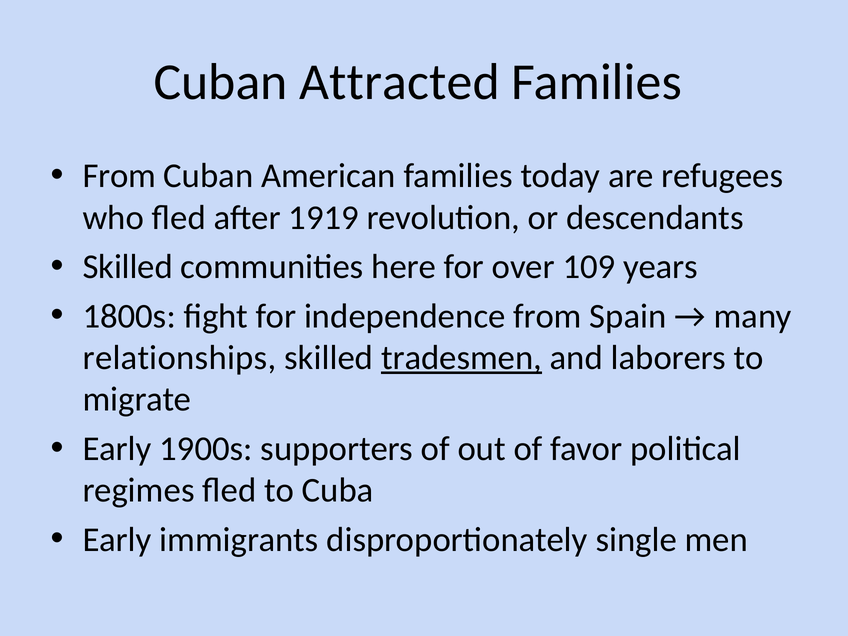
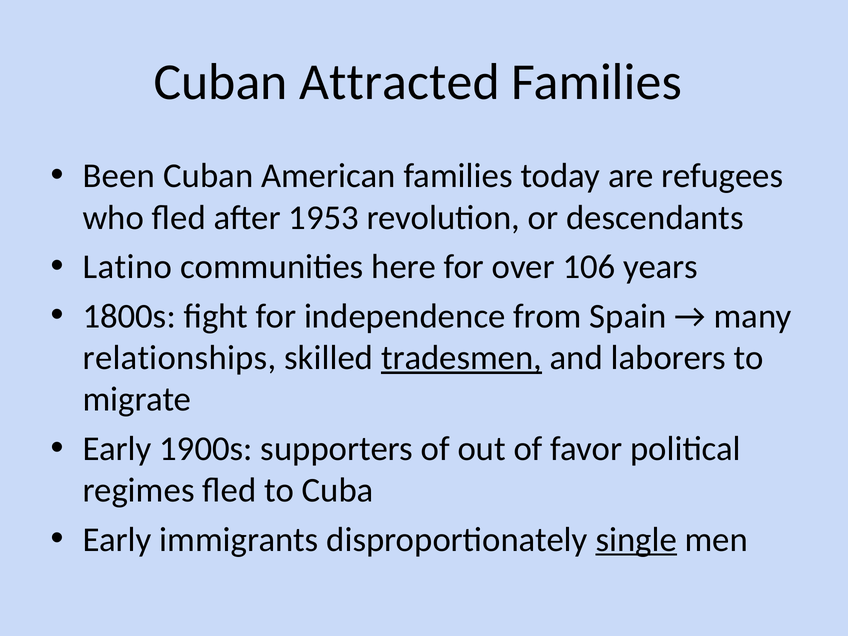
From: From -> Been (119, 176)
1919: 1919 -> 1953 (324, 218)
Skilled: Skilled -> Latino (127, 267)
109: 109 -> 106 (589, 267)
single underline: none -> present (636, 540)
